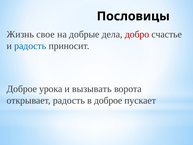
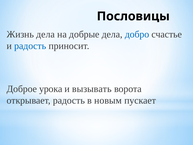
Жизнь свое: свое -> дела (46, 34)
добро colour: red -> blue (137, 34)
в доброе: доброе -> новым (108, 100)
